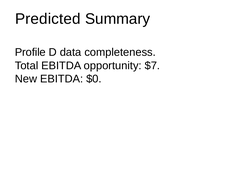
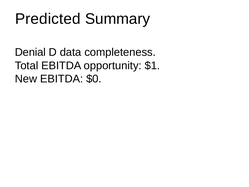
Profile: Profile -> Denial (30, 52)
$7: $7 -> $1 (152, 65)
